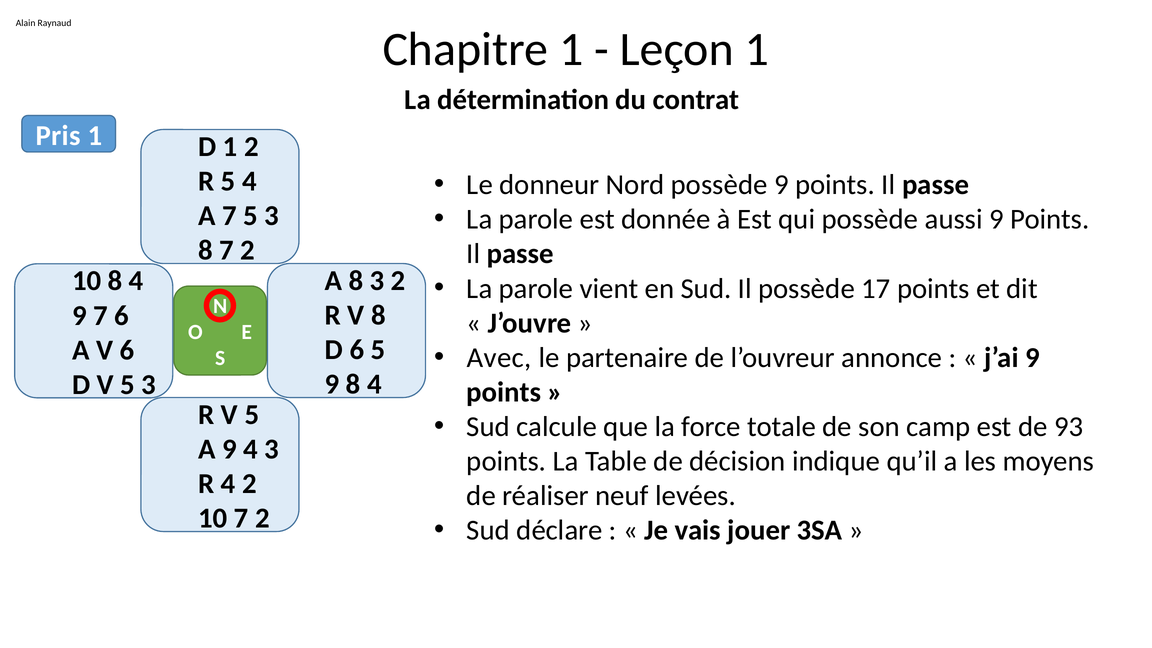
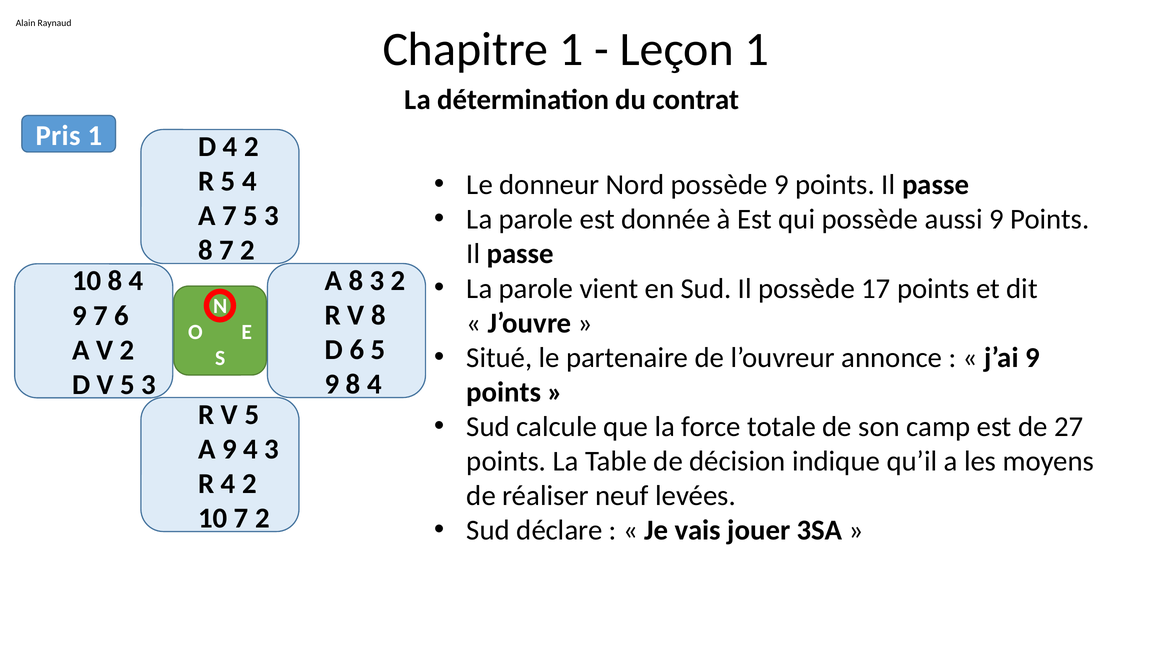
1: 1 -> 4 (230, 147)
V 6: 6 -> 2 (127, 350)
Avec: Avec -> Situé (499, 358)
93: 93 -> 27 (1069, 427)
